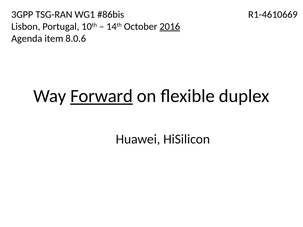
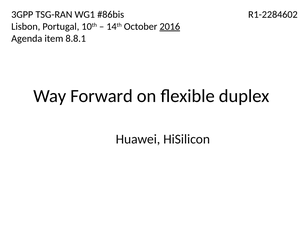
R1-4610669: R1-4610669 -> R1-2284602 (273, 15)
8.0.6: 8.0.6 -> 8.8.1 (76, 39)
Forward underline: present -> none (102, 96)
